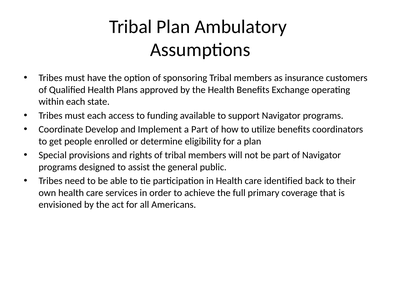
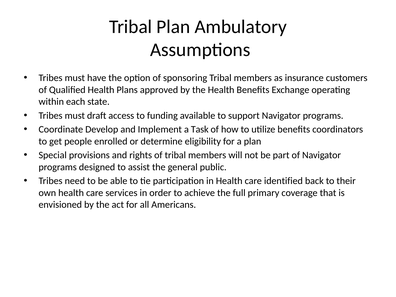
must each: each -> draft (97, 116)
a Part: Part -> Task (200, 129)
